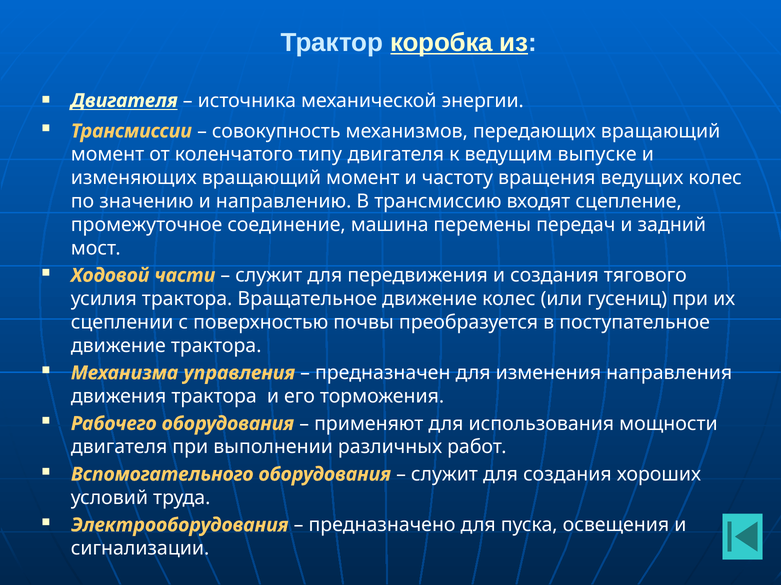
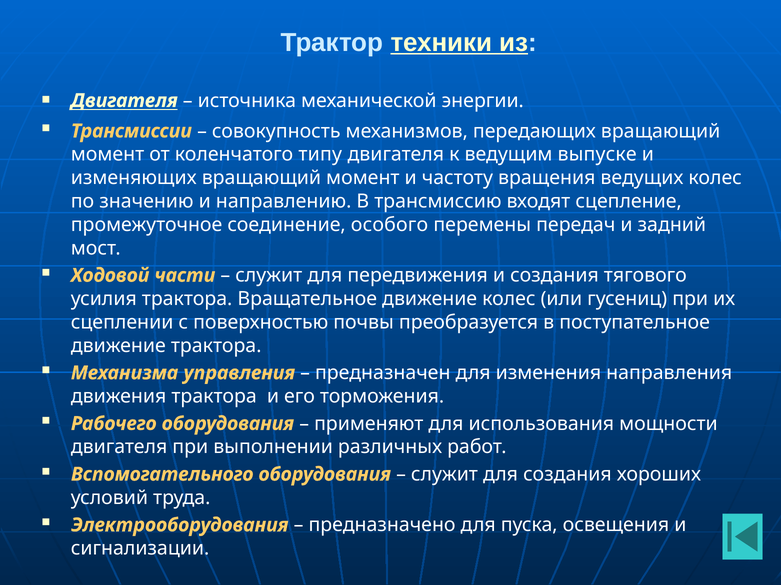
коробка: коробка -> техники (441, 42)
машина: машина -> особого (390, 225)
